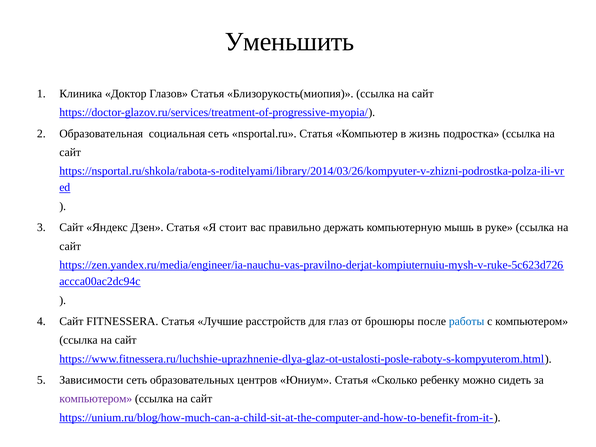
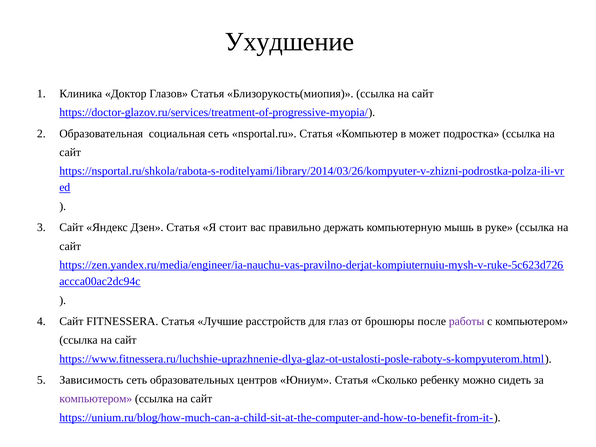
Уменьшить: Уменьшить -> Ухудшение (290, 42)
жизнь: жизнь -> может (425, 134)
работы colour: blue -> purple (467, 321)
Зависимости: Зависимости -> Зависимость (91, 380)
